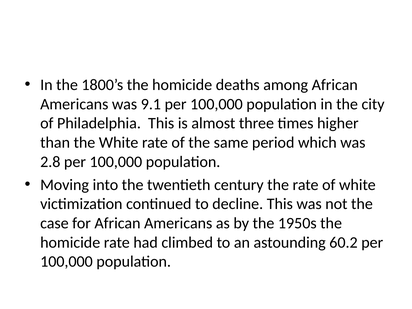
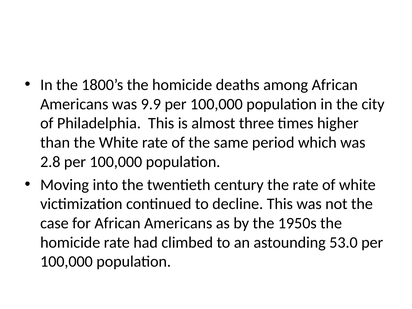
9.1: 9.1 -> 9.9 (151, 104)
60.2: 60.2 -> 53.0 (343, 242)
